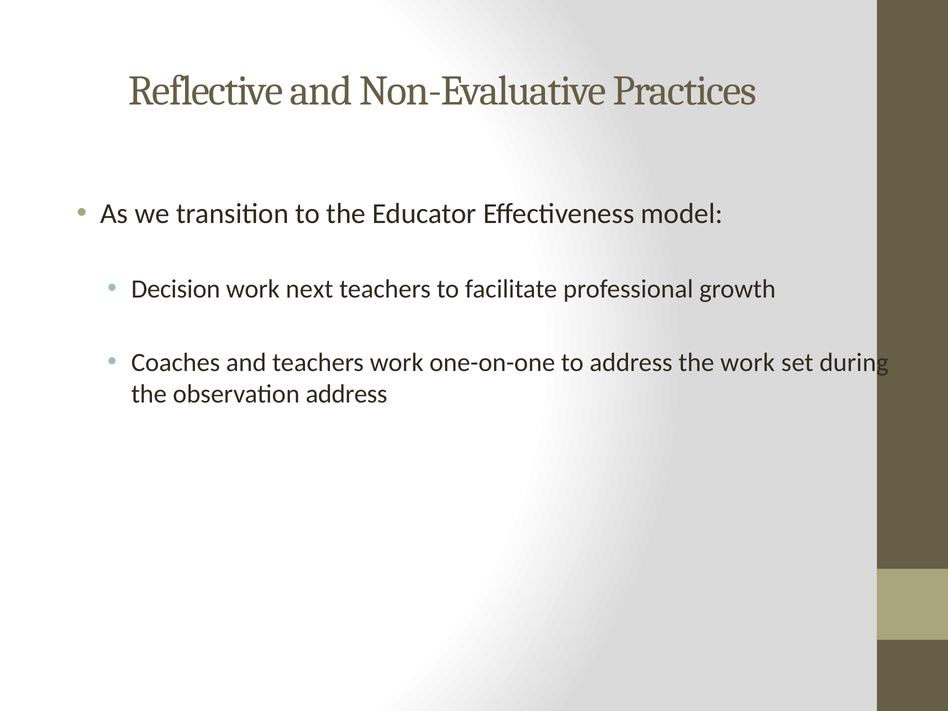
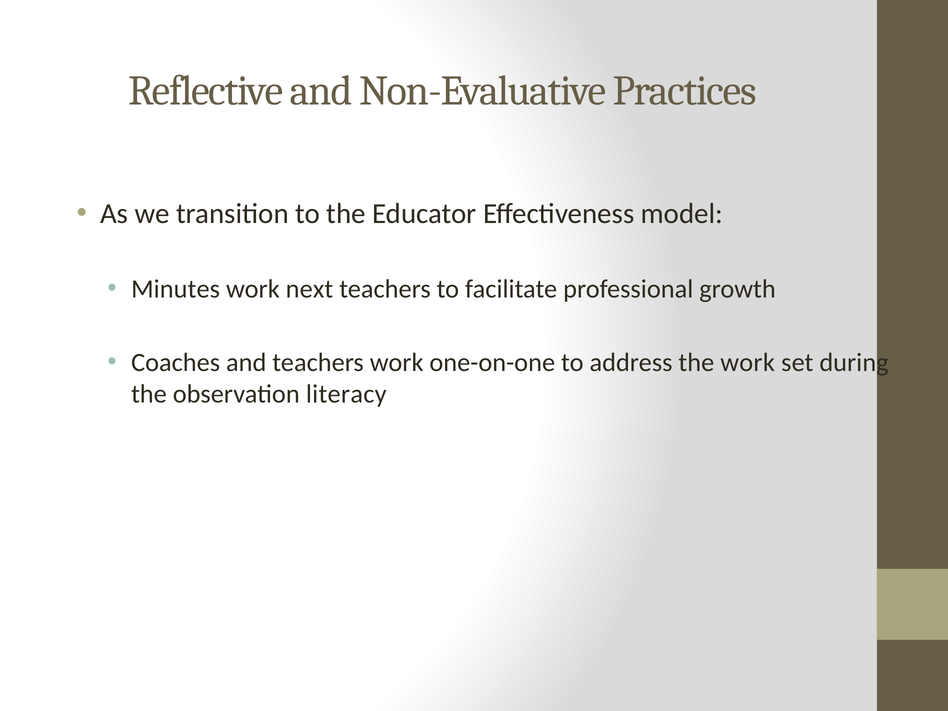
Decision: Decision -> Minutes (176, 289)
observation address: address -> literacy (346, 394)
